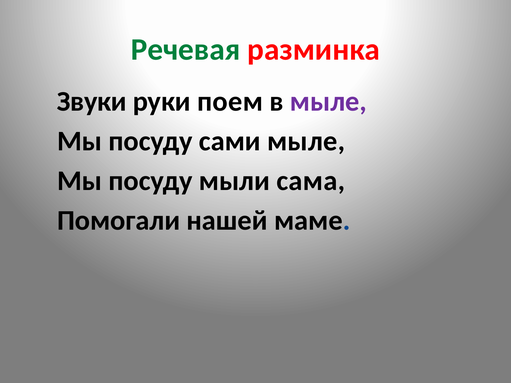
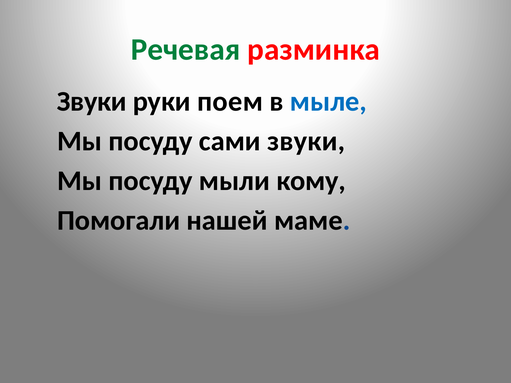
мыле colour: purple -> blue (328, 101)
сами мыле: мыле -> звуки (306, 141)
сама: сама -> кому (311, 181)
